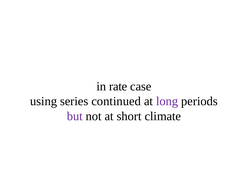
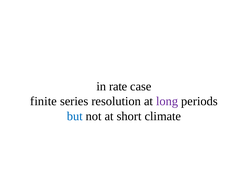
using: using -> finite (44, 101)
continued: continued -> resolution (116, 101)
but colour: purple -> blue (75, 116)
